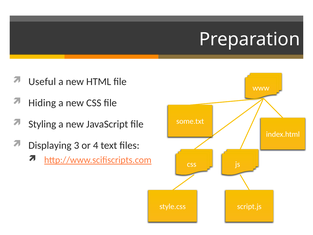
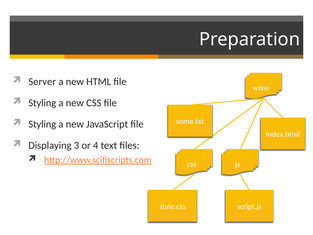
Useful: Useful -> Server (42, 82)
Hiding: Hiding -> Styling (42, 103)
